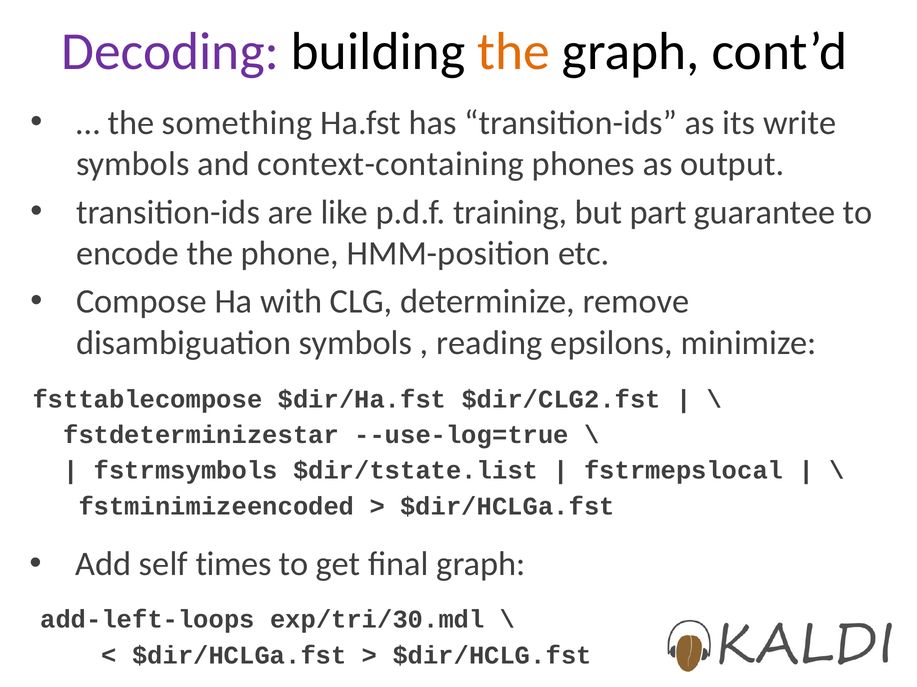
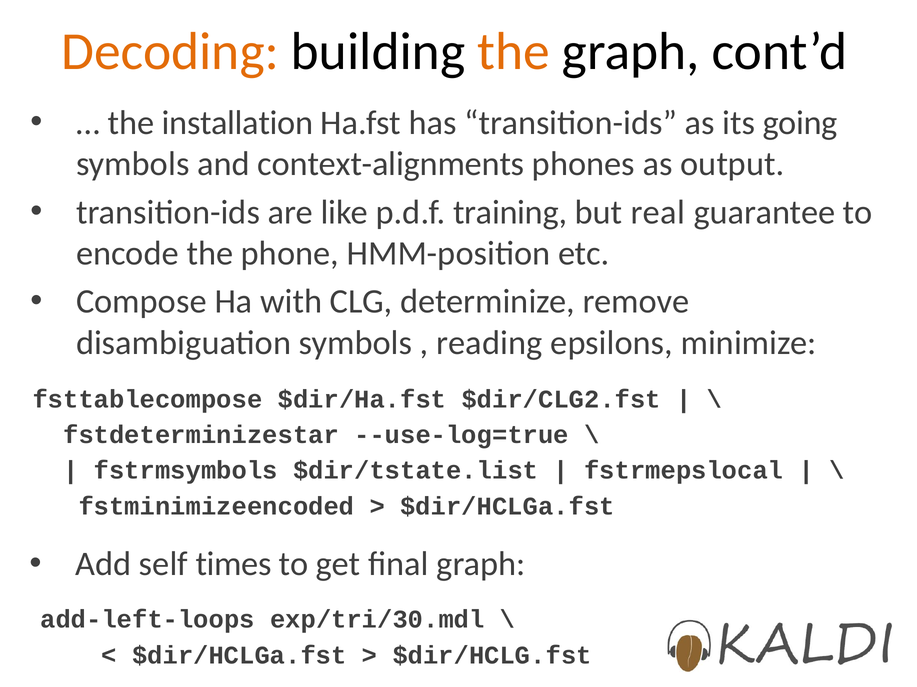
Decoding colour: purple -> orange (170, 52)
something: something -> installation (237, 123)
write: write -> going (800, 123)
context-containing: context-containing -> context-alignments (391, 164)
part: part -> real (658, 212)
